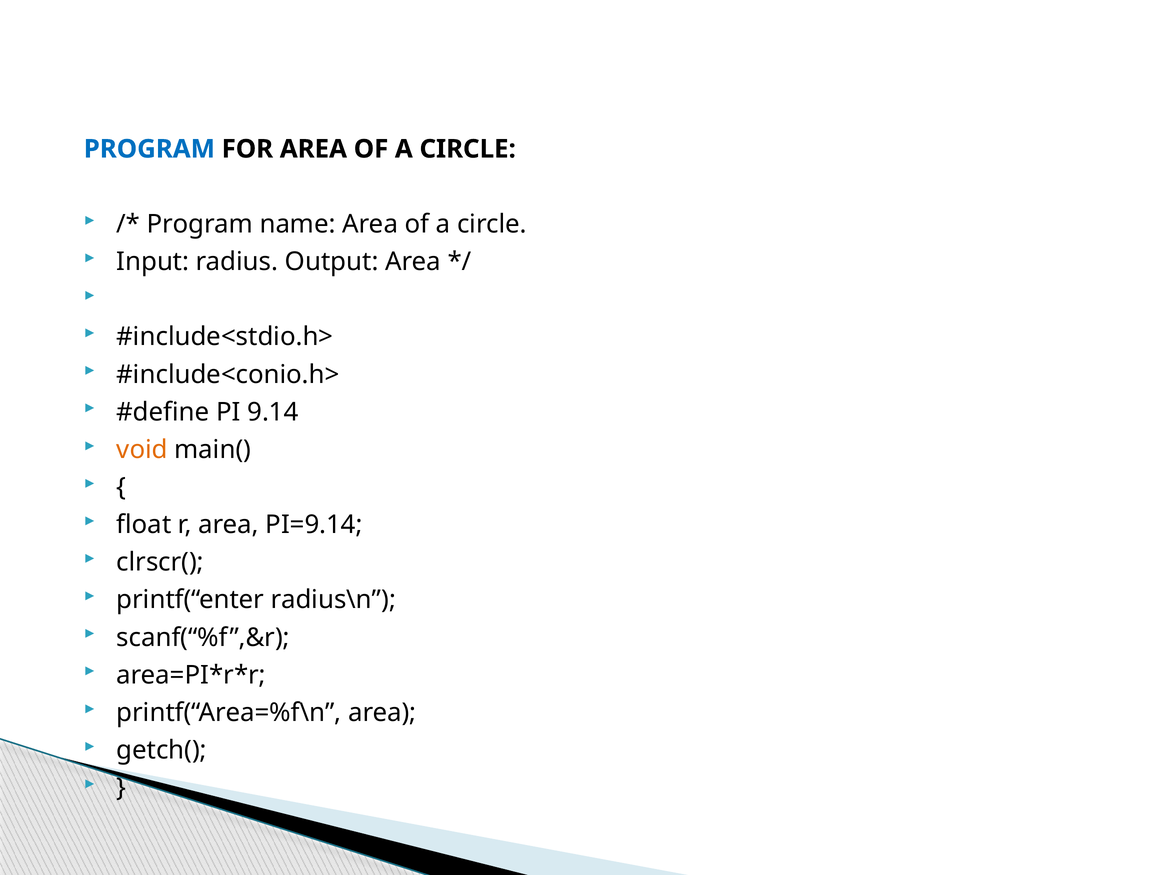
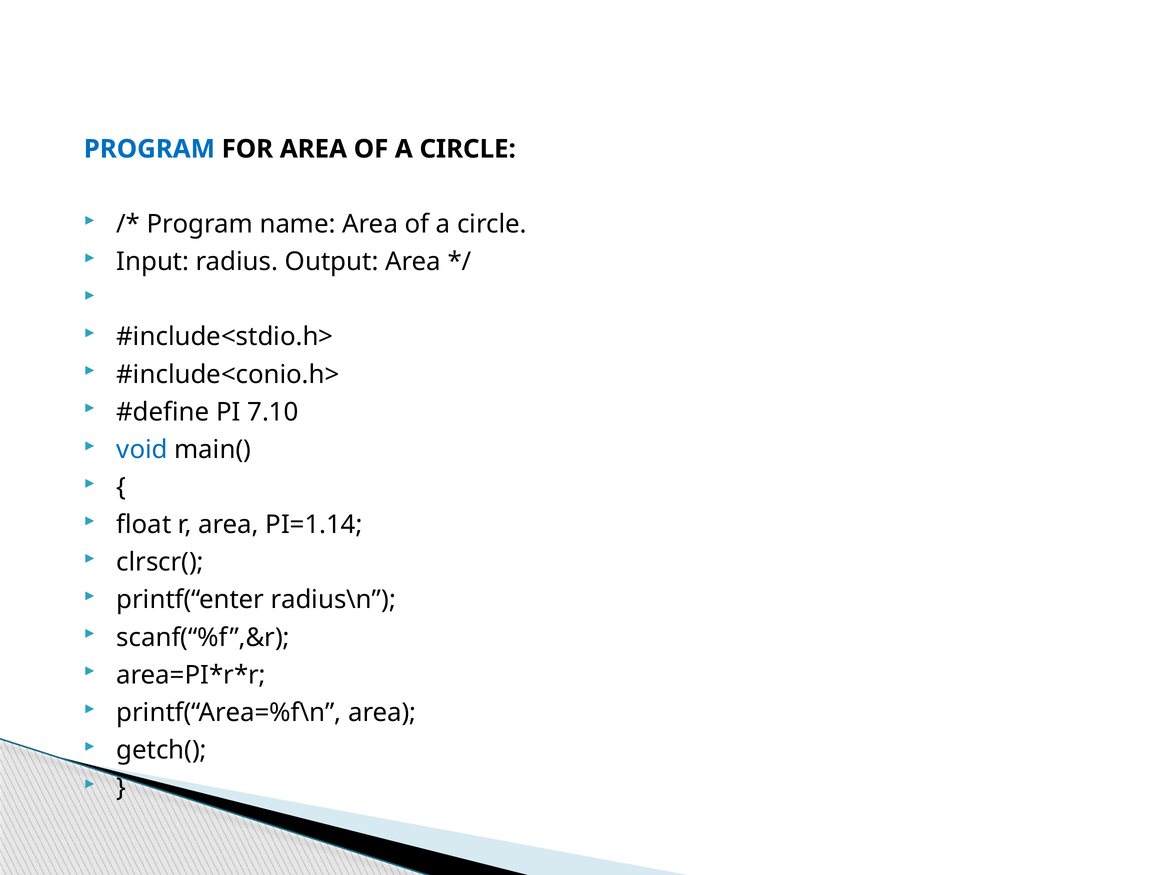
9.14: 9.14 -> 7.10 (273, 412)
void colour: orange -> blue (142, 449)
PI=9.14: PI=9.14 -> PI=1.14 (314, 524)
